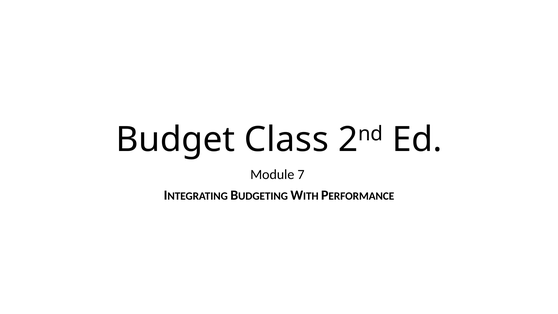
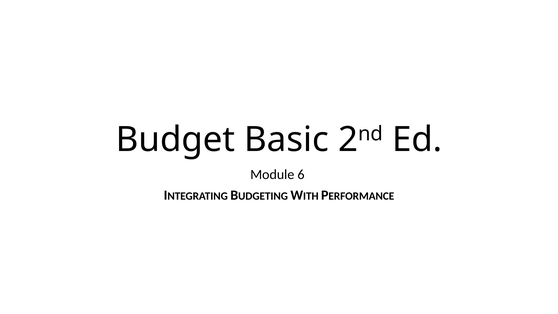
Class: Class -> Basic (287, 139)
7: 7 -> 6 (301, 174)
